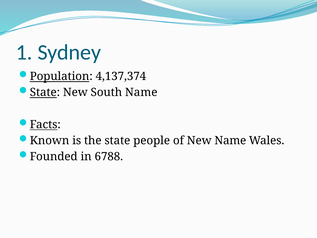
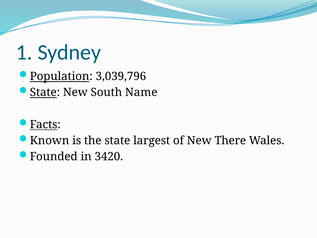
4,137,374: 4,137,374 -> 3,039,796 (121, 76)
people: people -> largest (152, 140)
New Name: Name -> There (230, 140)
6788: 6788 -> 3420 (109, 156)
